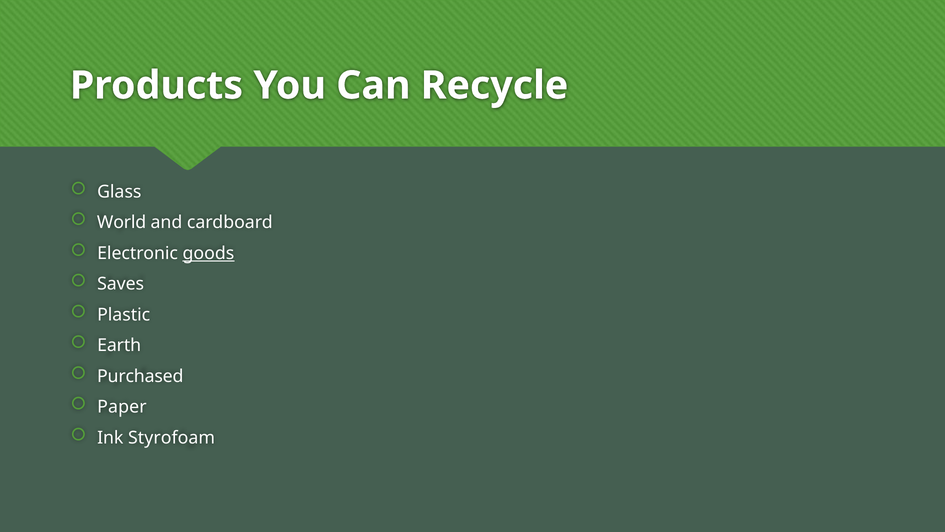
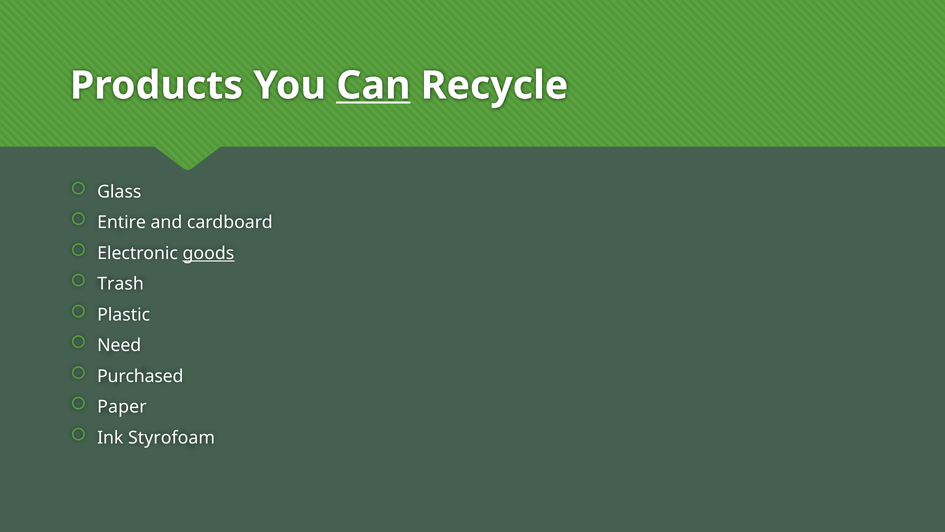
Can underline: none -> present (373, 85)
World: World -> Entire (122, 222)
Saves: Saves -> Trash (121, 284)
Earth: Earth -> Need (119, 345)
